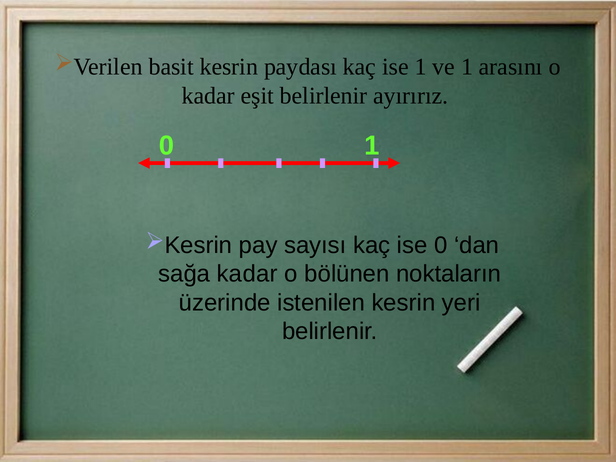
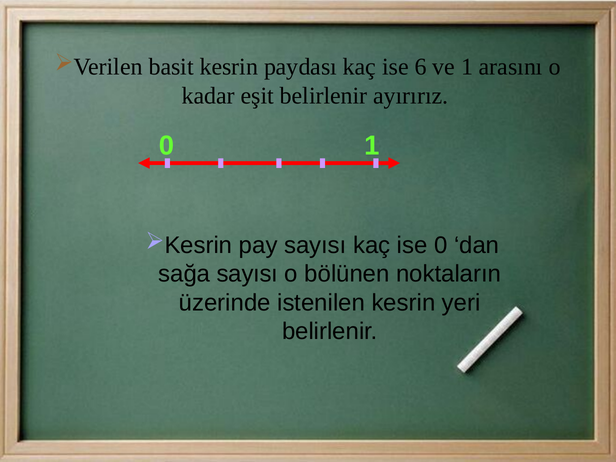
ise 1: 1 -> 6 (421, 67)
sağa kadar: kadar -> sayısı (247, 274)
